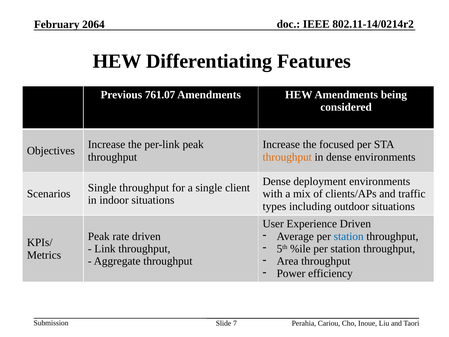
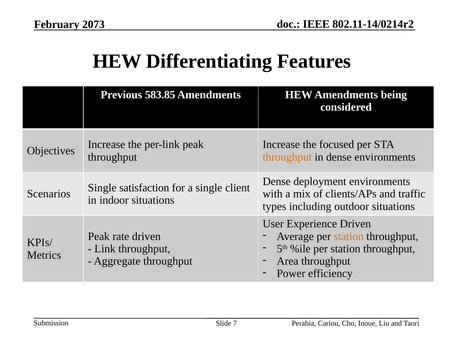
2064: 2064 -> 2073 (93, 25)
761.07: 761.07 -> 583.85 (160, 95)
Single throughput: throughput -> satisfaction (144, 188)
station colour: blue -> orange (349, 236)
